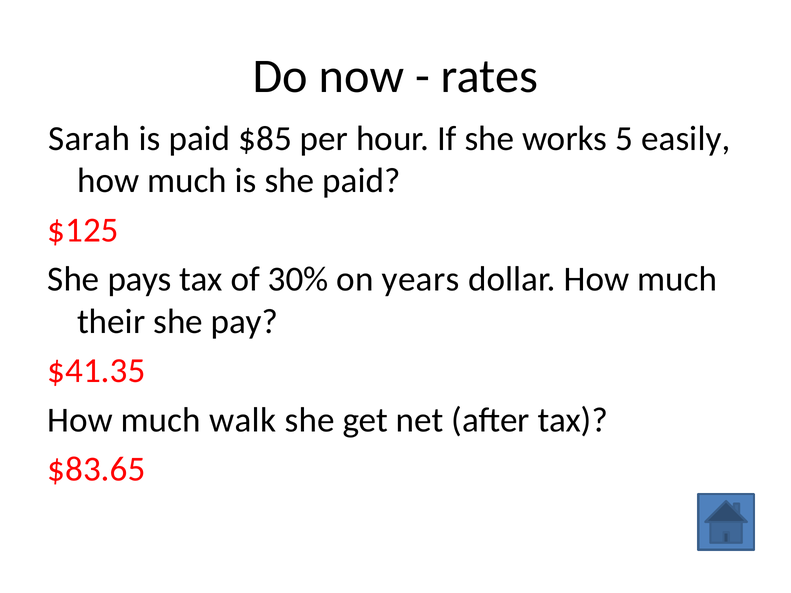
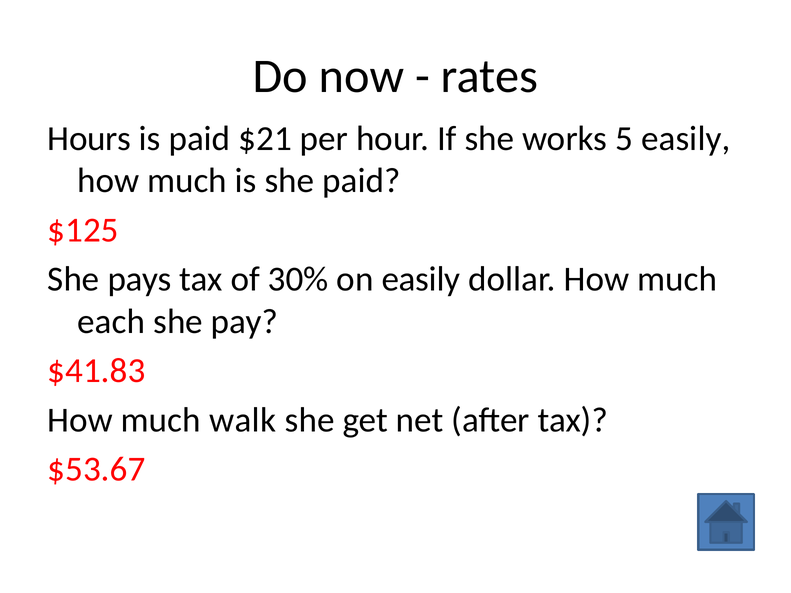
Sarah: Sarah -> Hours (89, 139)
$85: $85 -> $21 (265, 139)
on years: years -> easily (421, 279)
their: their -> each (111, 322)
$41.35: $41.35 -> $41.83 (96, 371)
$83.65: $83.65 -> $53.67 (96, 469)
